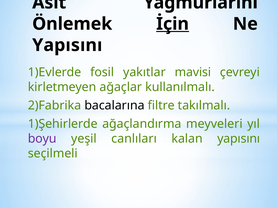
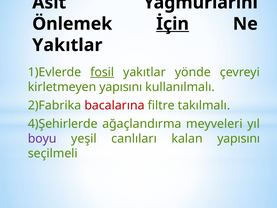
Yapısını: Yapısını -> Yakıtlar (67, 45)
fosil underline: none -> present (102, 72)
mavisi: mavisi -> yönde (193, 72)
kirletmeyen ağaçlar: ağaçlar -> yapısını (121, 87)
bacalarına colour: black -> red (114, 105)
1)Şehirlerde: 1)Şehirlerde -> 4)Şehirlerde (63, 124)
